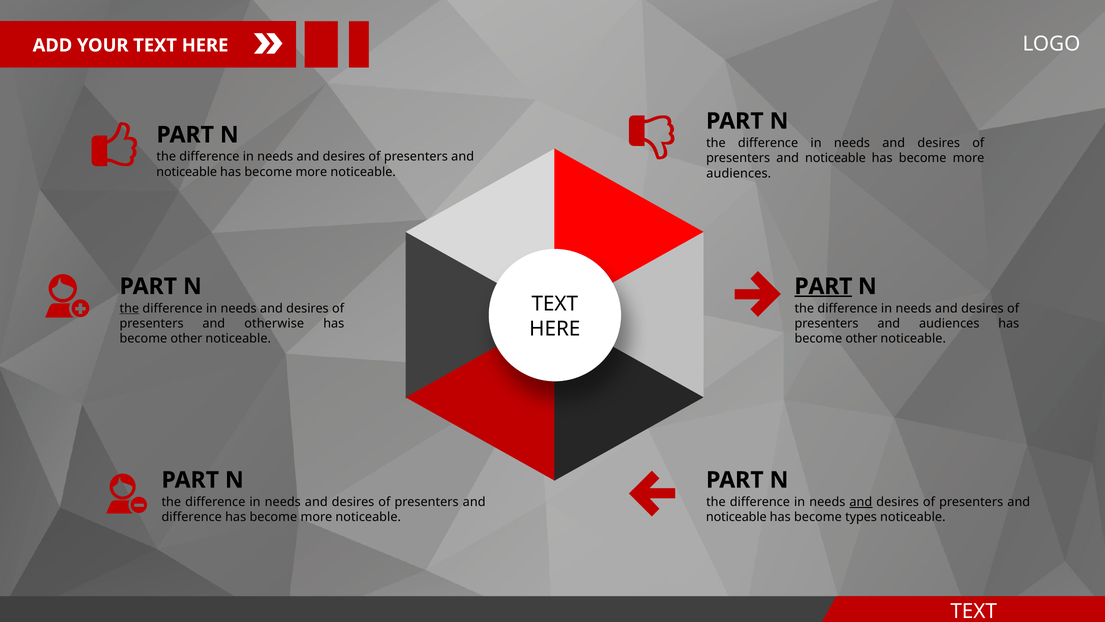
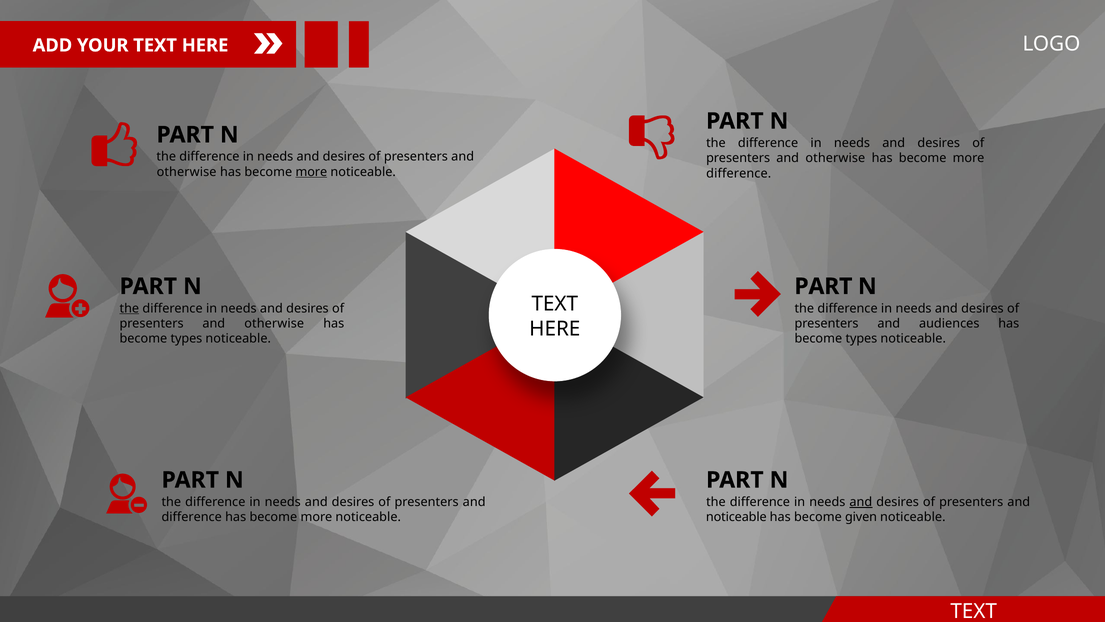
noticeable: noticeable -> otherwise (835, 158)
noticeable: noticeable -> otherwise (187, 172)
more underline: none -> present (311, 172)
audiences: audiences -> difference (739, 173)
PART underline: present -> none (823, 286)
other: other -> types (186, 339)
other: other -> types (861, 339)
types: types -> given (861, 517)
